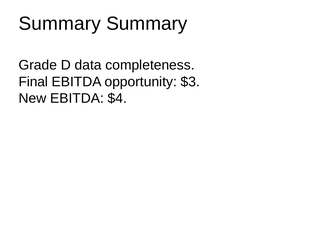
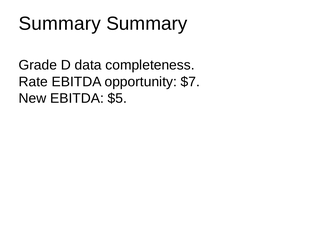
Final: Final -> Rate (33, 82)
$3: $3 -> $7 (190, 82)
$4: $4 -> $5 (117, 98)
